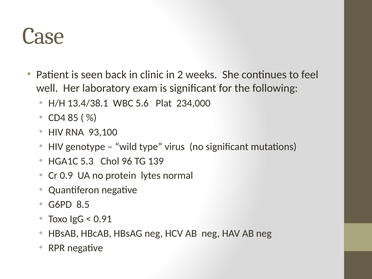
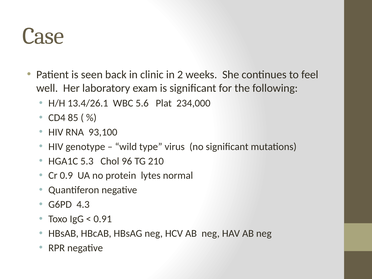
13.4/38.1: 13.4/38.1 -> 13.4/26.1 (88, 103)
139: 139 -> 210 (156, 161)
8.5: 8.5 -> 4.3 (83, 205)
